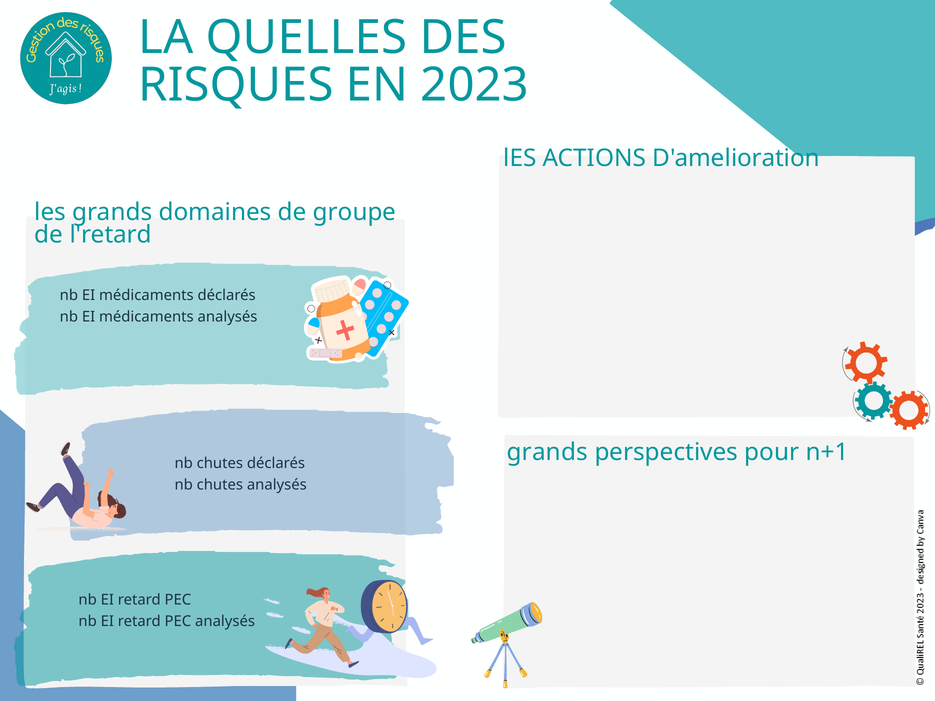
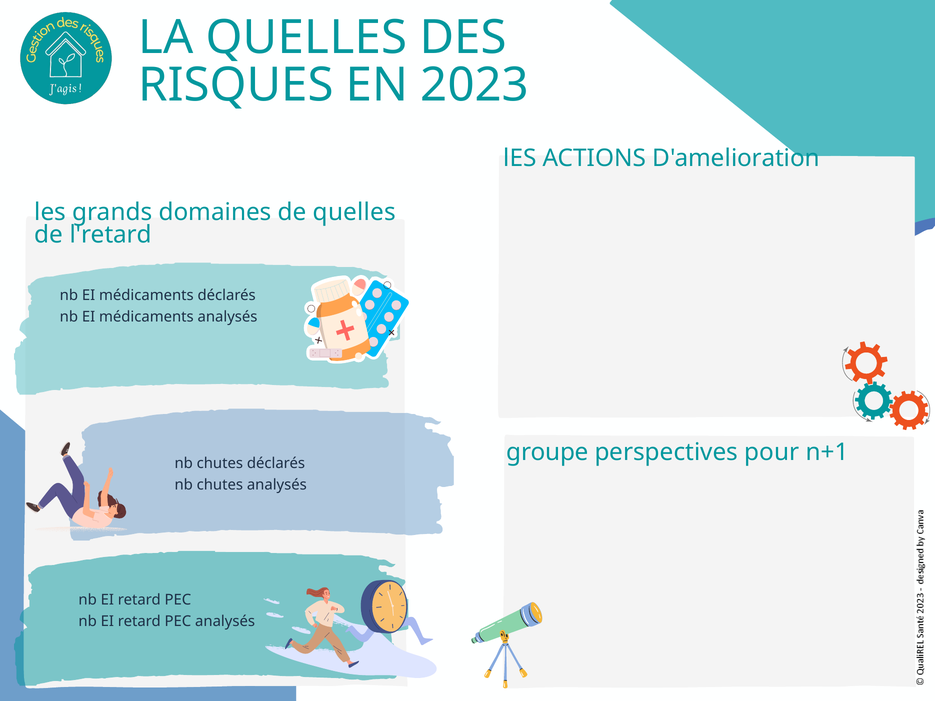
de groupe: groupe -> quelles (354, 212)
grands: grands -> groupe (548, 453)
